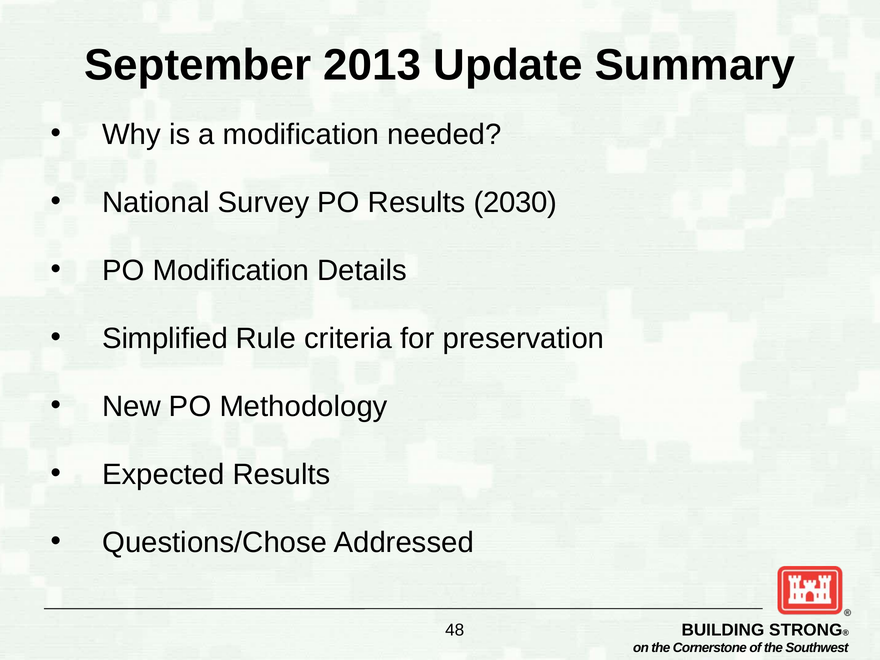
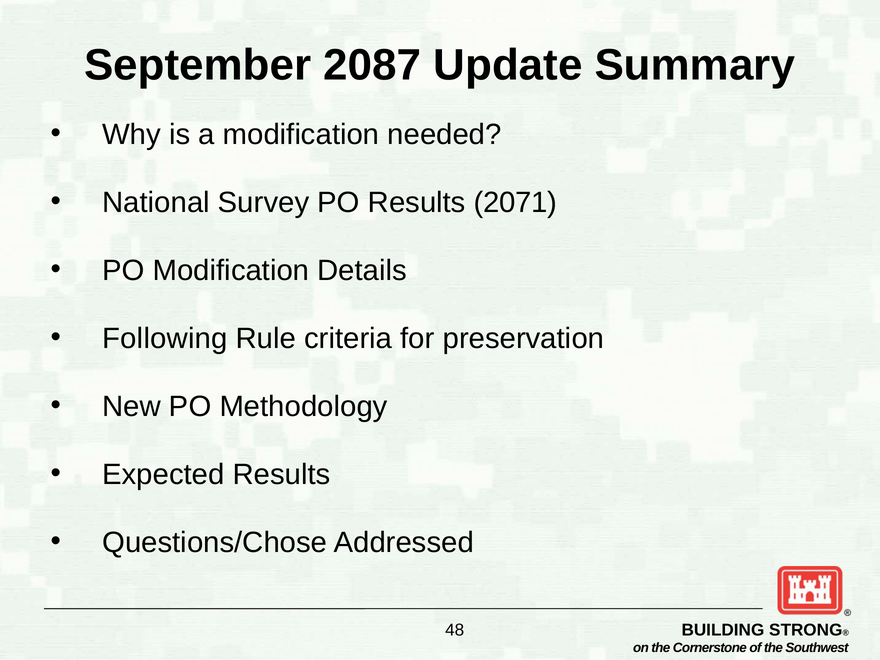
2013: 2013 -> 2087 (372, 65)
2030: 2030 -> 2071 (515, 203)
Simplified: Simplified -> Following (165, 339)
